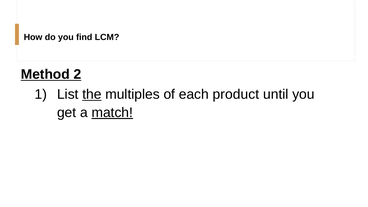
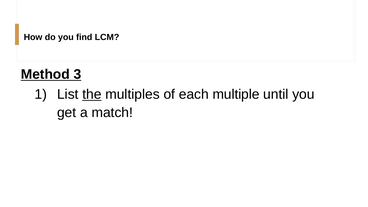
2: 2 -> 3 (77, 74)
product: product -> multiple (236, 94)
match underline: present -> none (112, 113)
